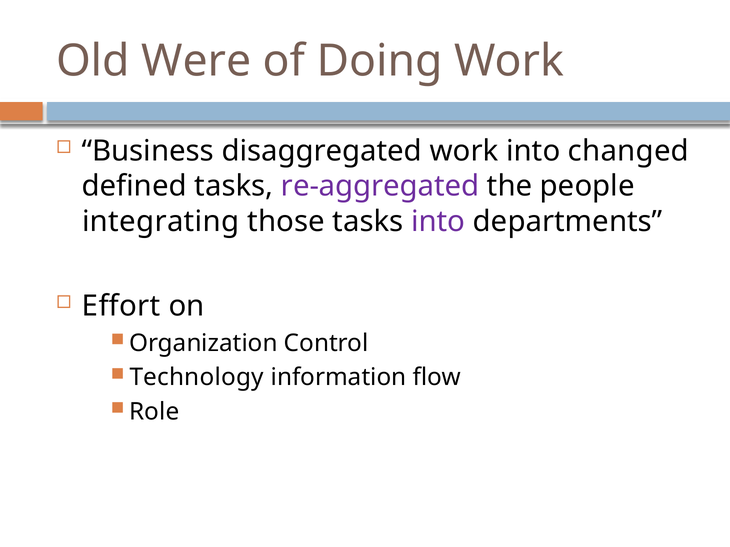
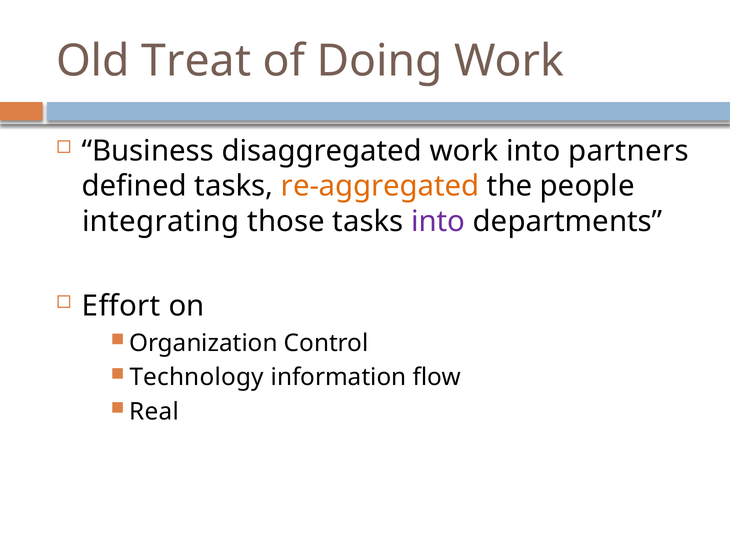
Were: Were -> Treat (196, 61)
changed: changed -> partners (628, 151)
re-aggregated colour: purple -> orange (380, 186)
Role: Role -> Real (154, 412)
